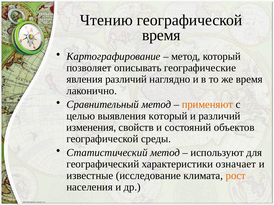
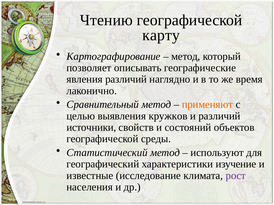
время: время -> карту (161, 35)
выявления который: который -> кружков (168, 116)
изменения: изменения -> источники (91, 128)
означает: означает -> изучение (236, 164)
рост colour: orange -> purple (236, 176)
